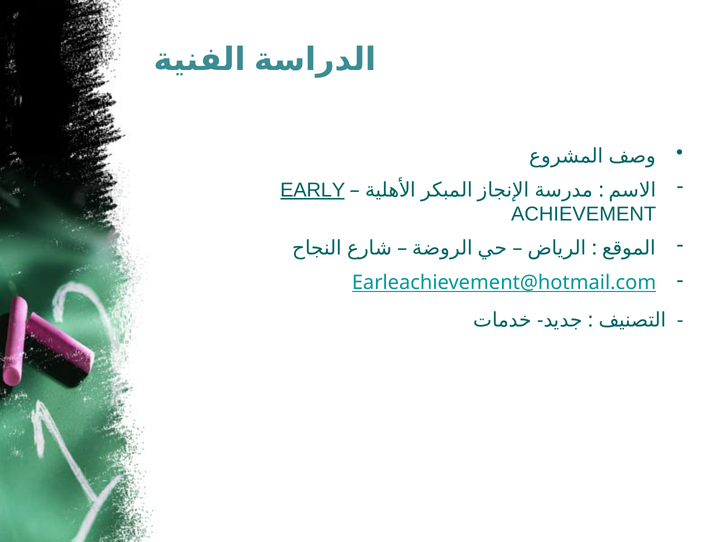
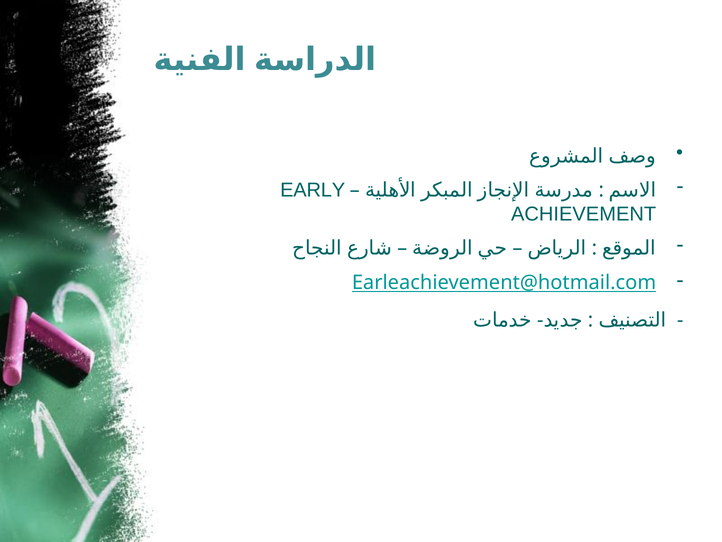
EARLY underline: present -> none (313, 190)
